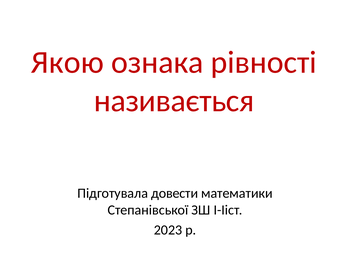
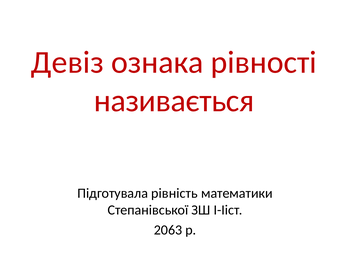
Якою: Якою -> Девіз (67, 62)
довести: довести -> рівність (175, 193)
2023: 2023 -> 2063 (168, 230)
